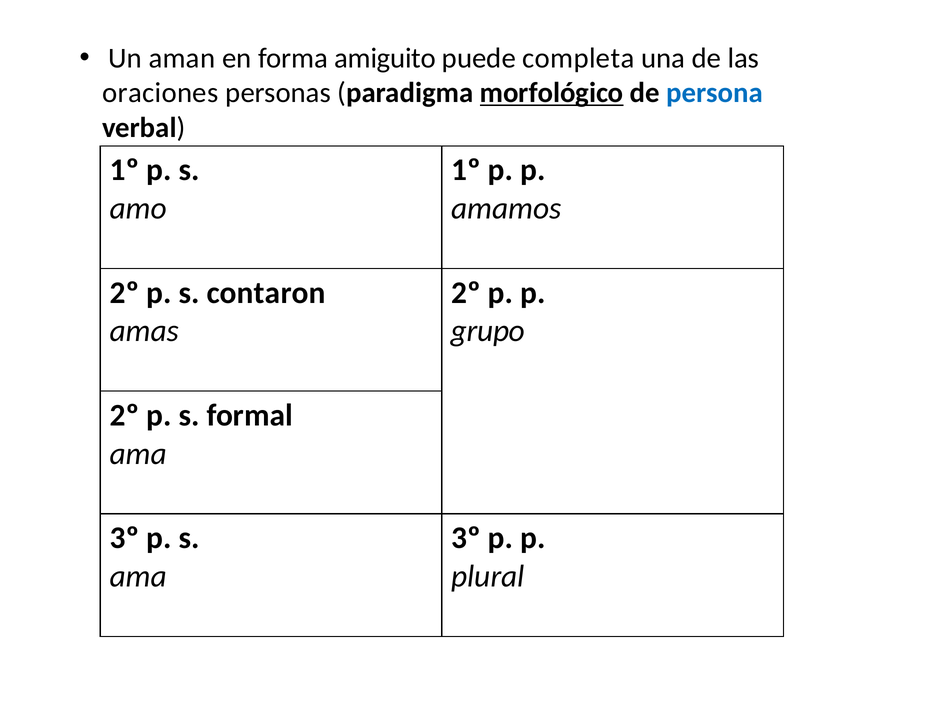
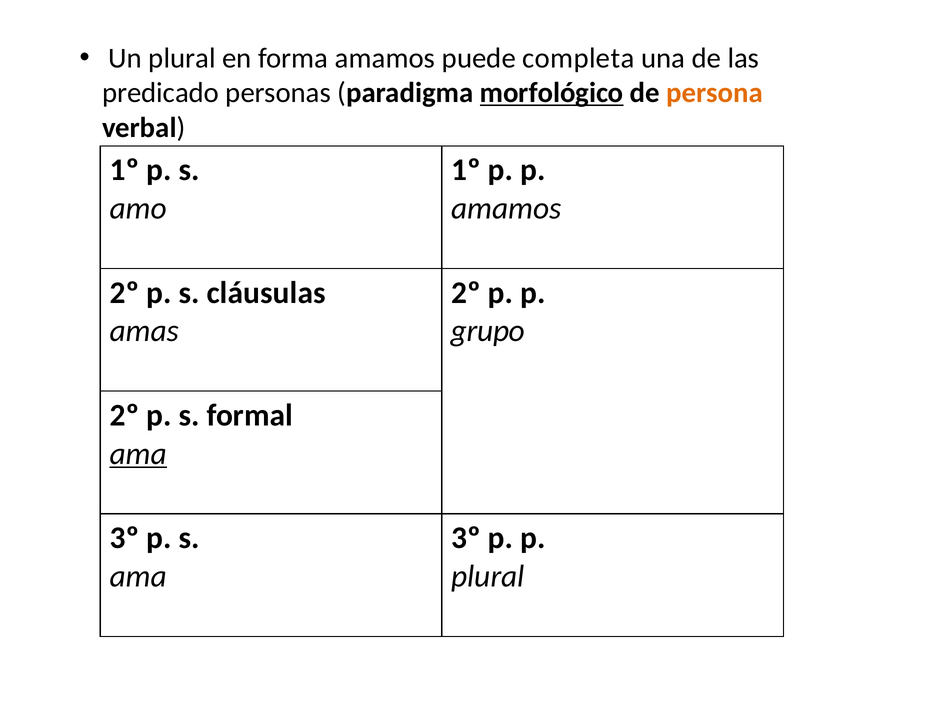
Un aman: aman -> plural (182, 58)
forma amiguito: amiguito -> amamos (385, 58)
oraciones: oraciones -> predicado (161, 93)
persona colour: blue -> orange (715, 93)
contaron: contaron -> cláusulas (266, 292)
ama underline: none -> present (138, 453)
